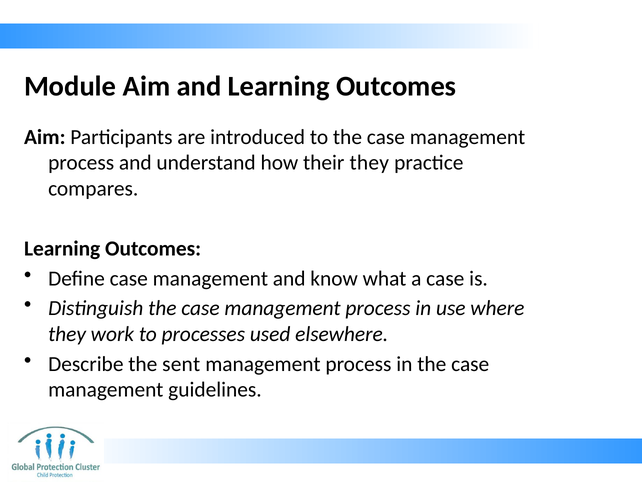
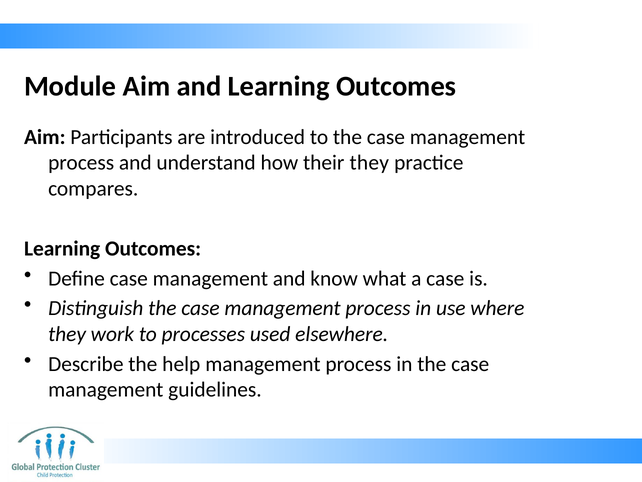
sent: sent -> help (181, 364)
